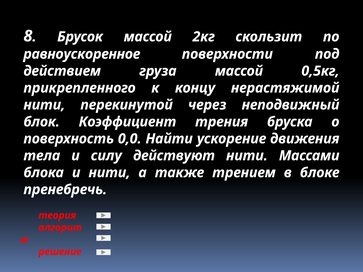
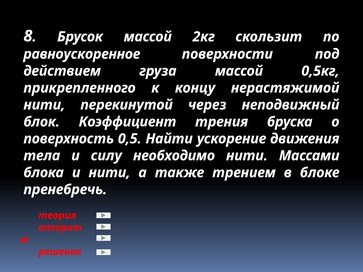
0,0: 0,0 -> 0,5 (130, 139)
действуют: действуют -> необходимо (174, 156)
